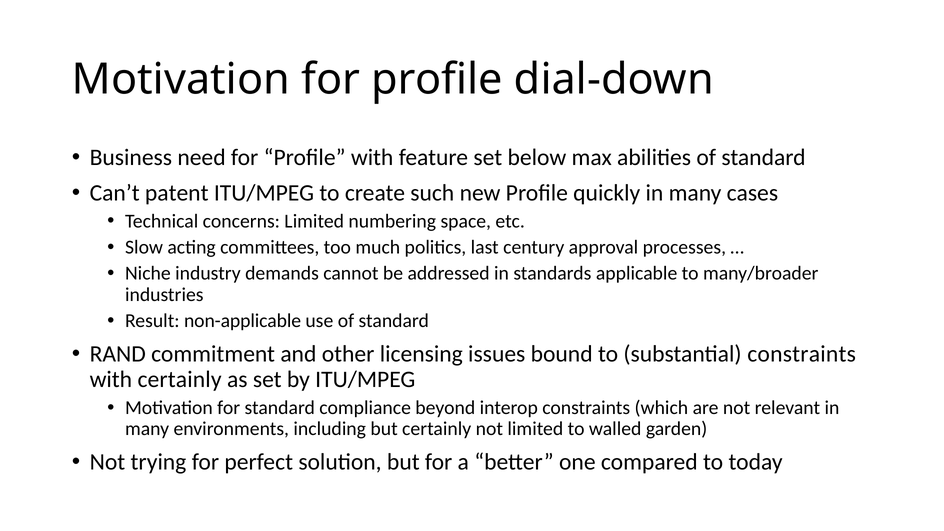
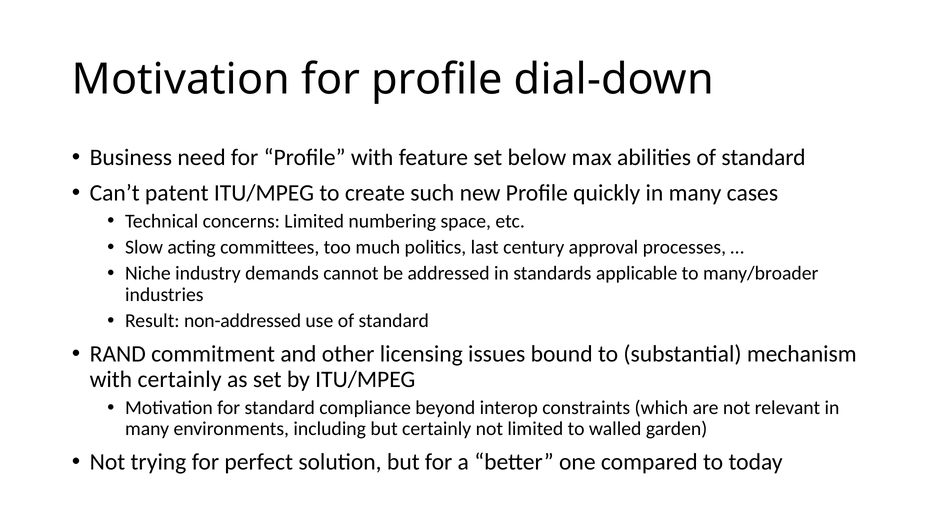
non-applicable: non-applicable -> non-addressed (243, 321)
substantial constraints: constraints -> mechanism (802, 354)
